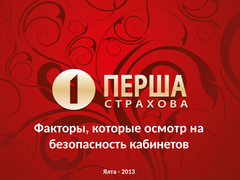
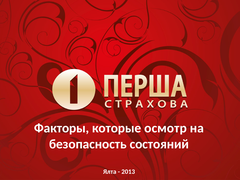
кабинетов: кабинетов -> состояний (159, 144)
